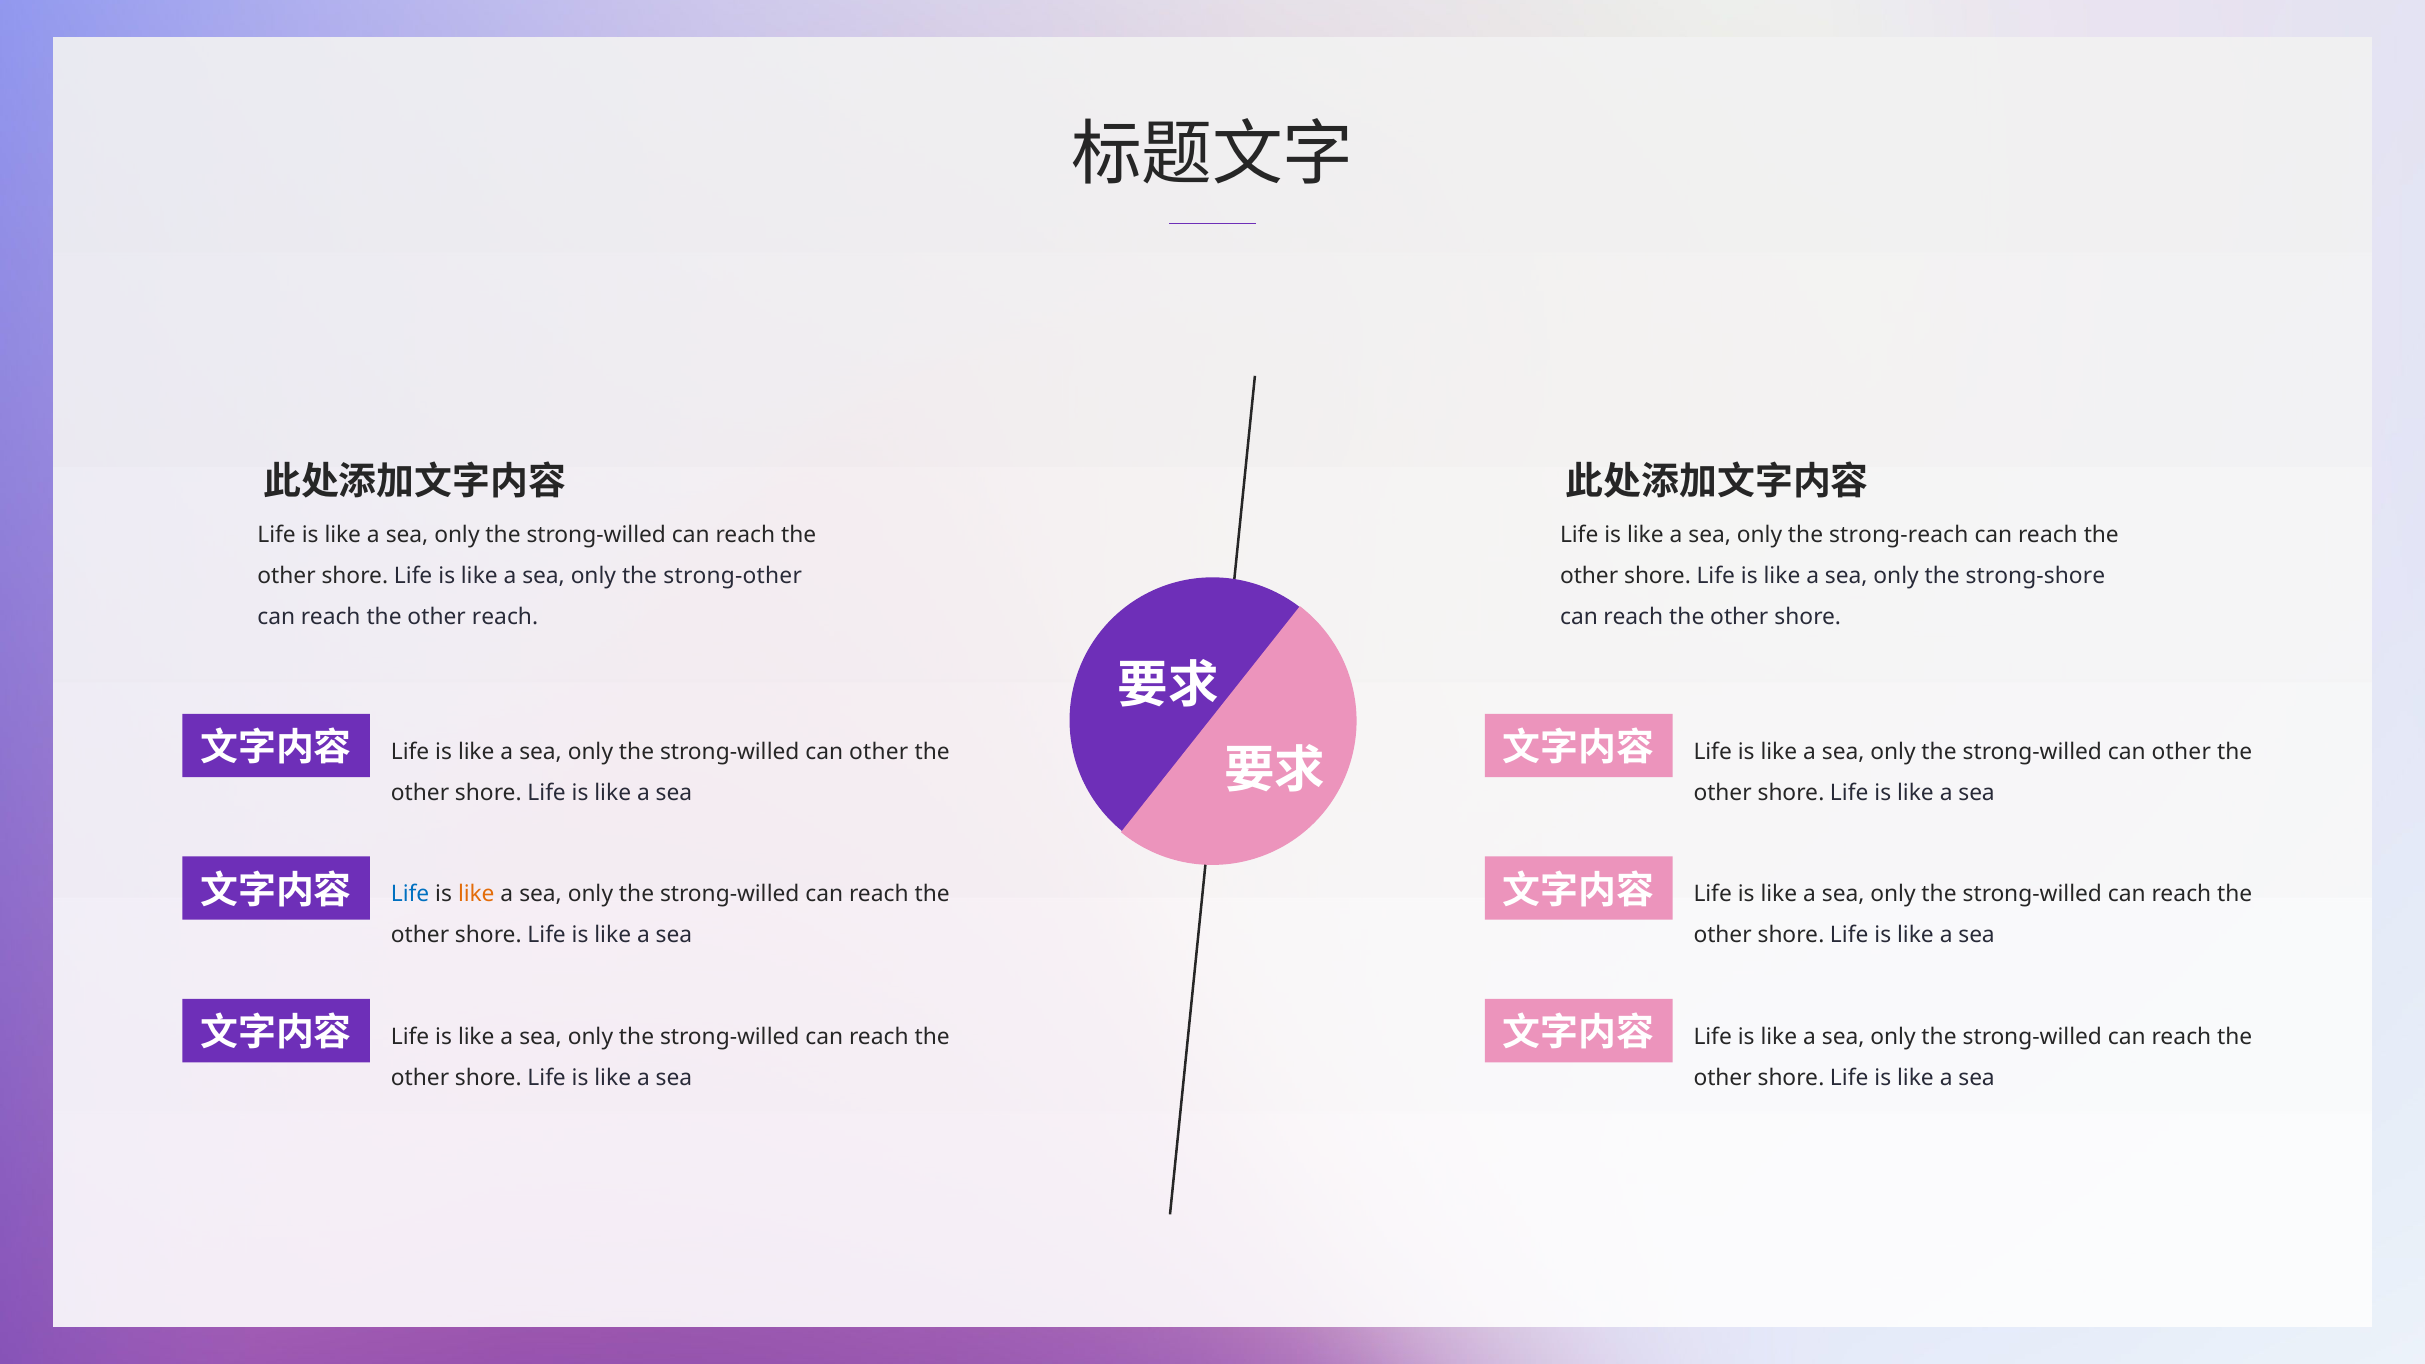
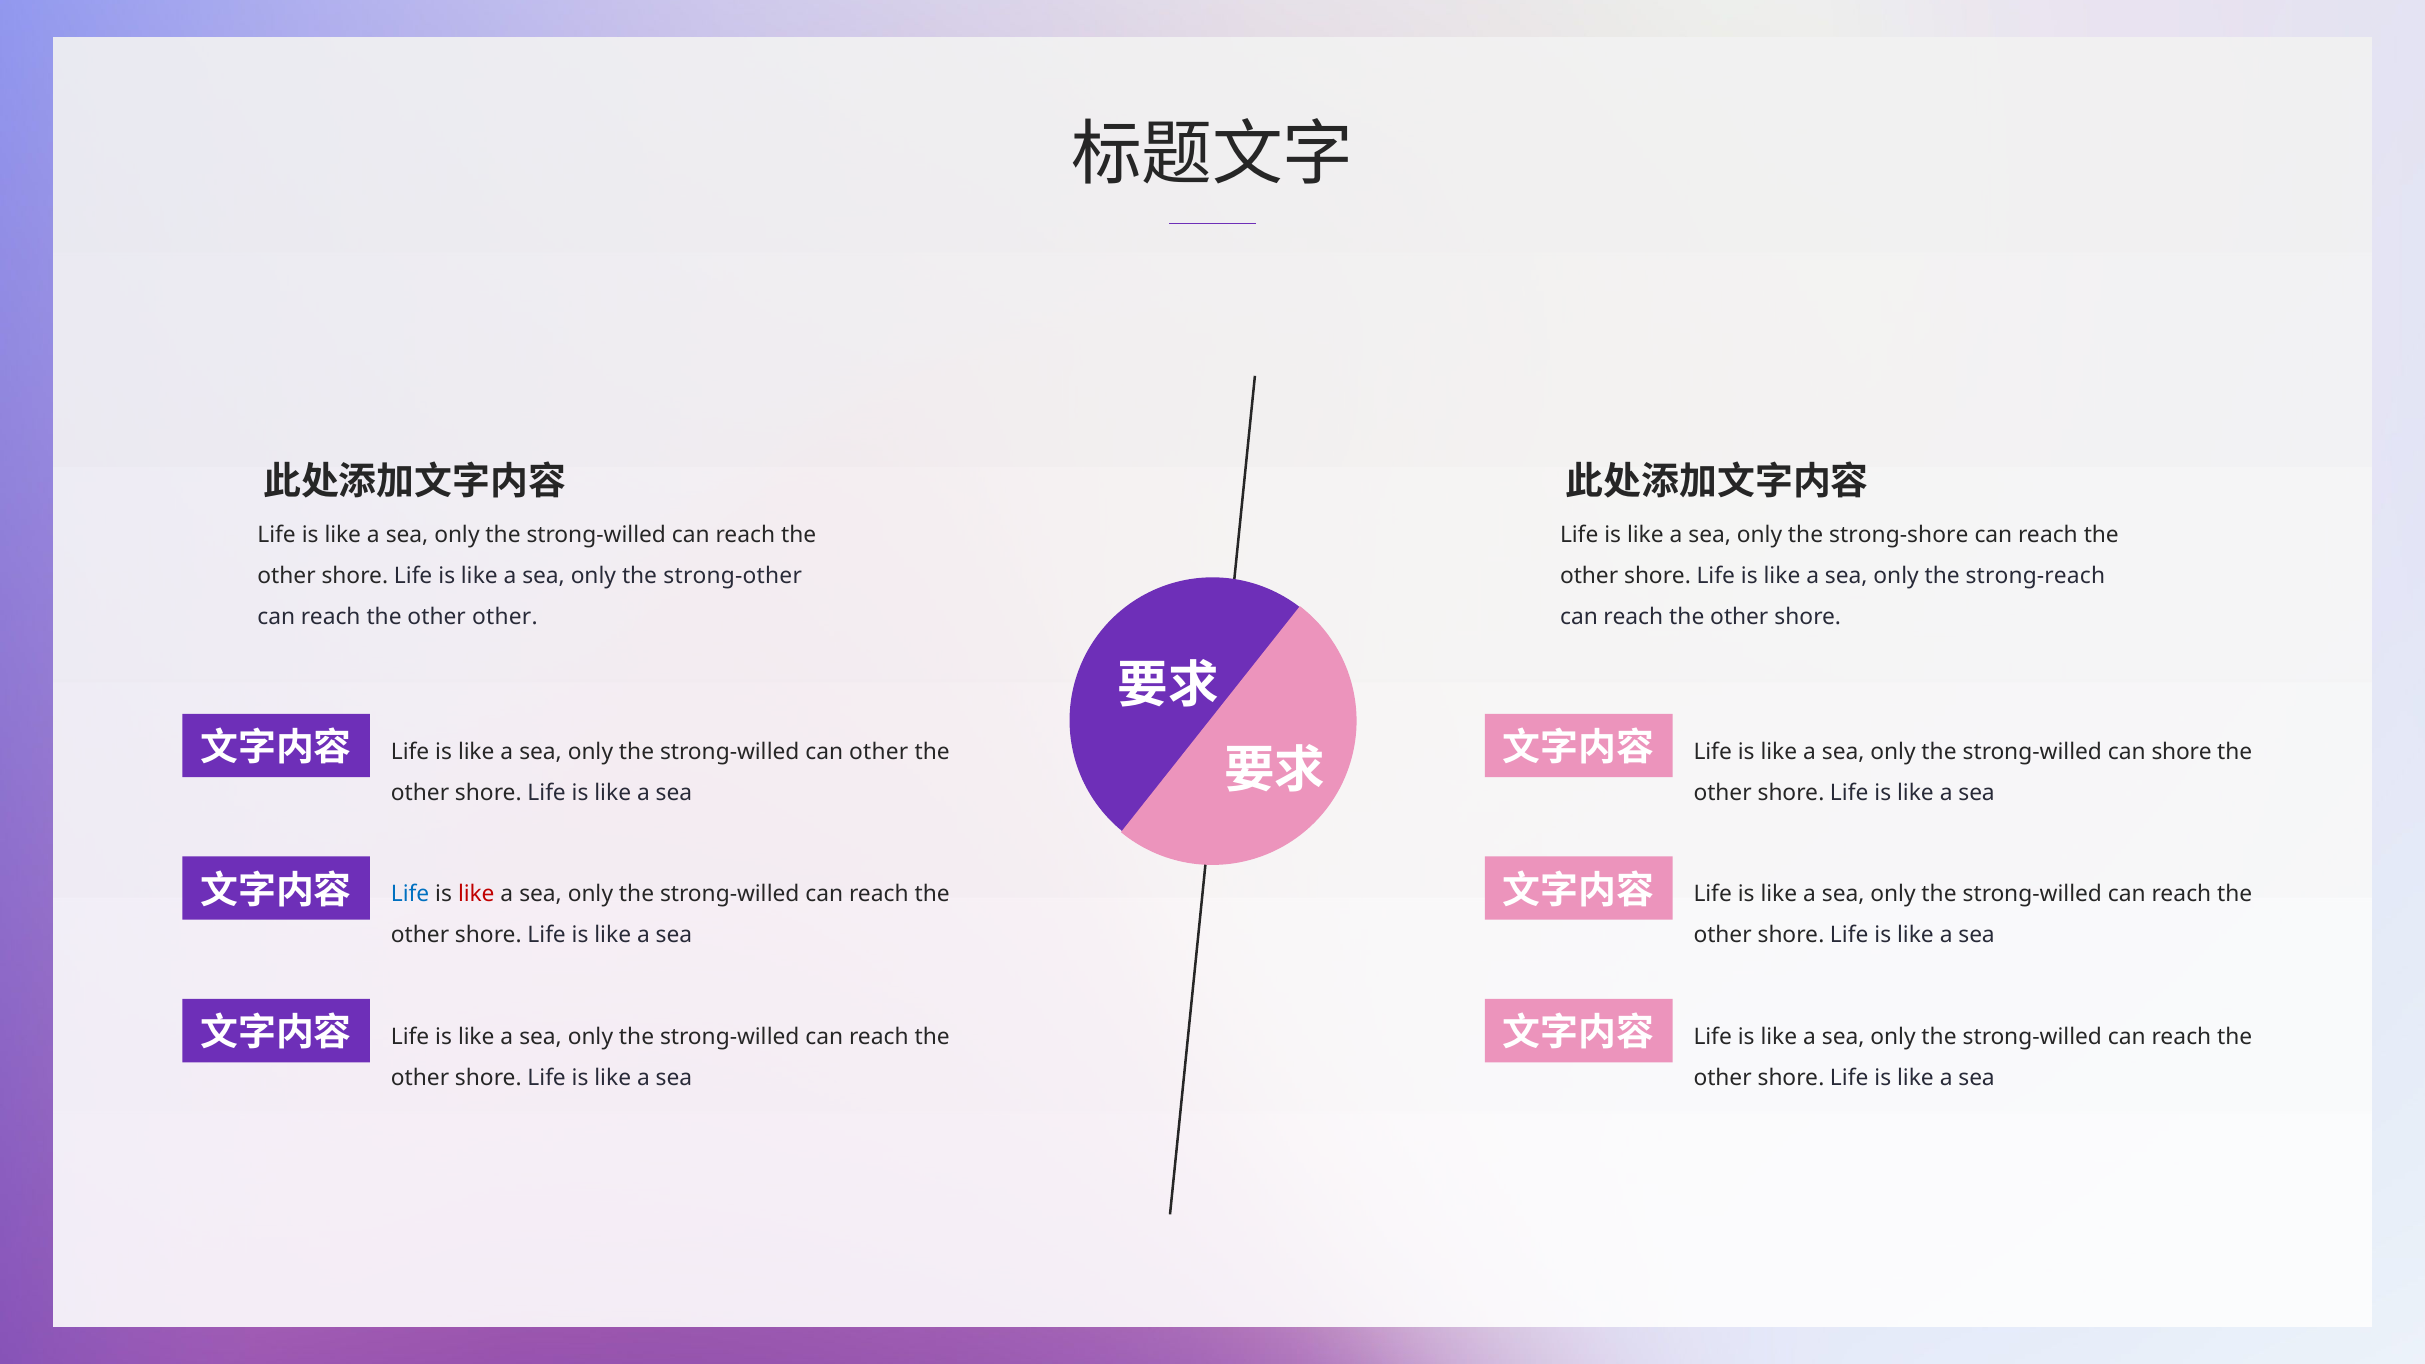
strong-reach: strong-reach -> strong-shore (1899, 535)
strong-shore: strong-shore -> strong-reach (2035, 576)
other reach: reach -> other (505, 617)
other: other -> shore (2182, 752)
like colour: orange -> red (476, 894)
